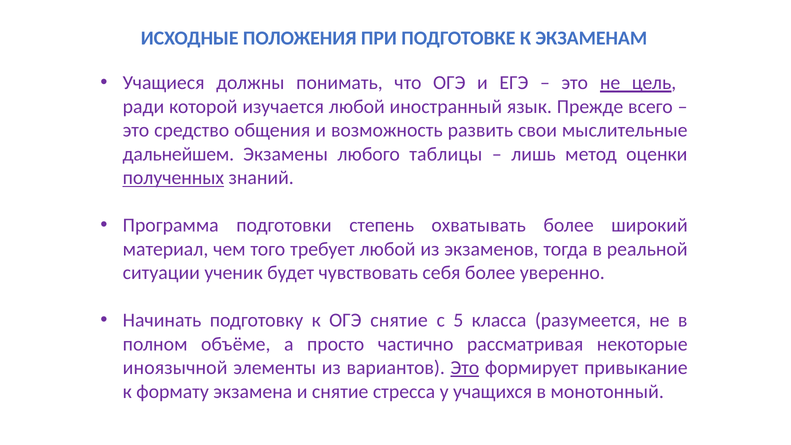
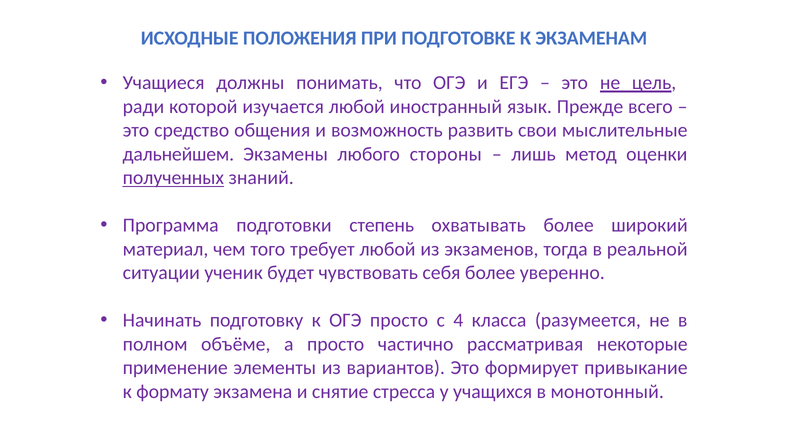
таблицы: таблицы -> стороны (446, 154)
ОГЭ снятие: снятие -> просто (399, 320)
5: 5 -> 4 (458, 320)
иноязычной: иноязычной -> применение (175, 368)
Это underline: present -> none (465, 368)
